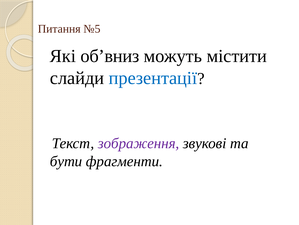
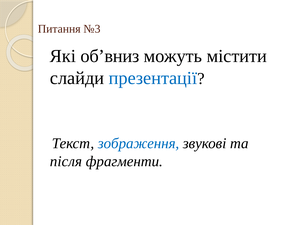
№5: №5 -> №3 (92, 29)
зображення colour: purple -> blue (139, 143)
бути: бути -> після (66, 161)
